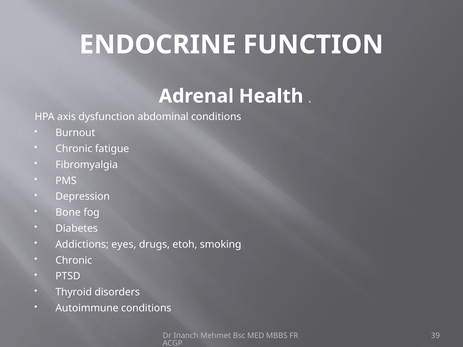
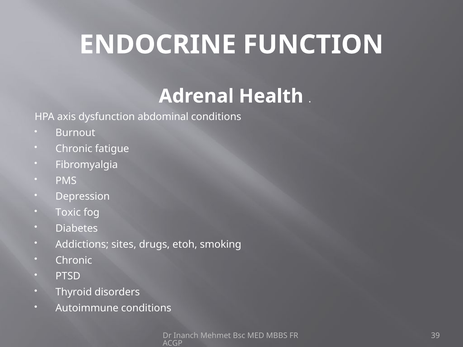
Bone: Bone -> Toxic (68, 213)
eyes: eyes -> sites (124, 245)
